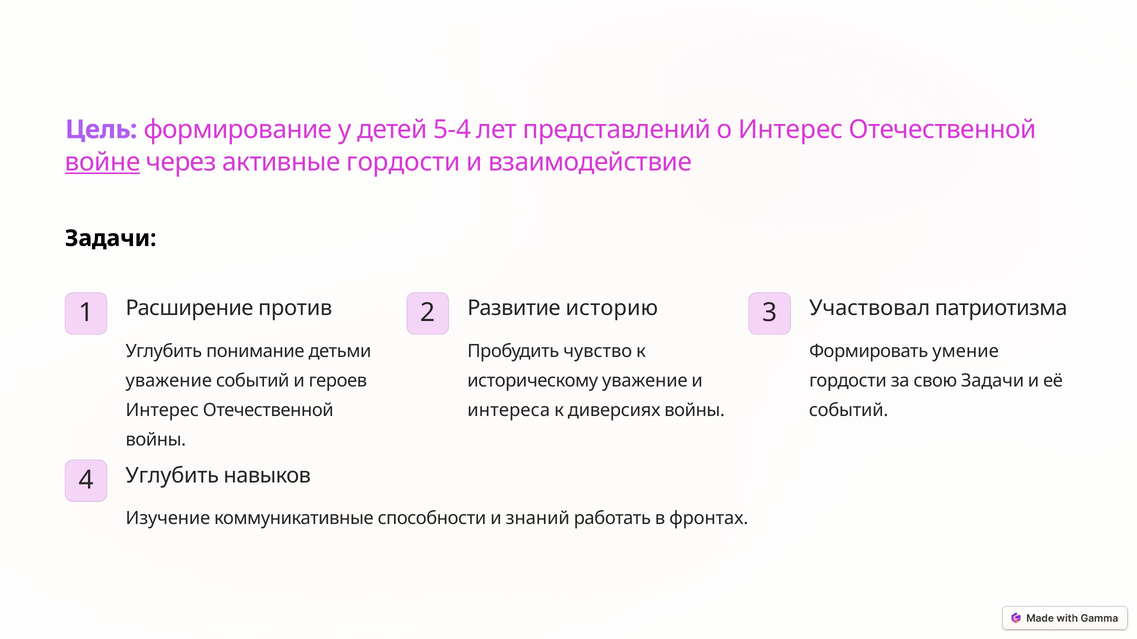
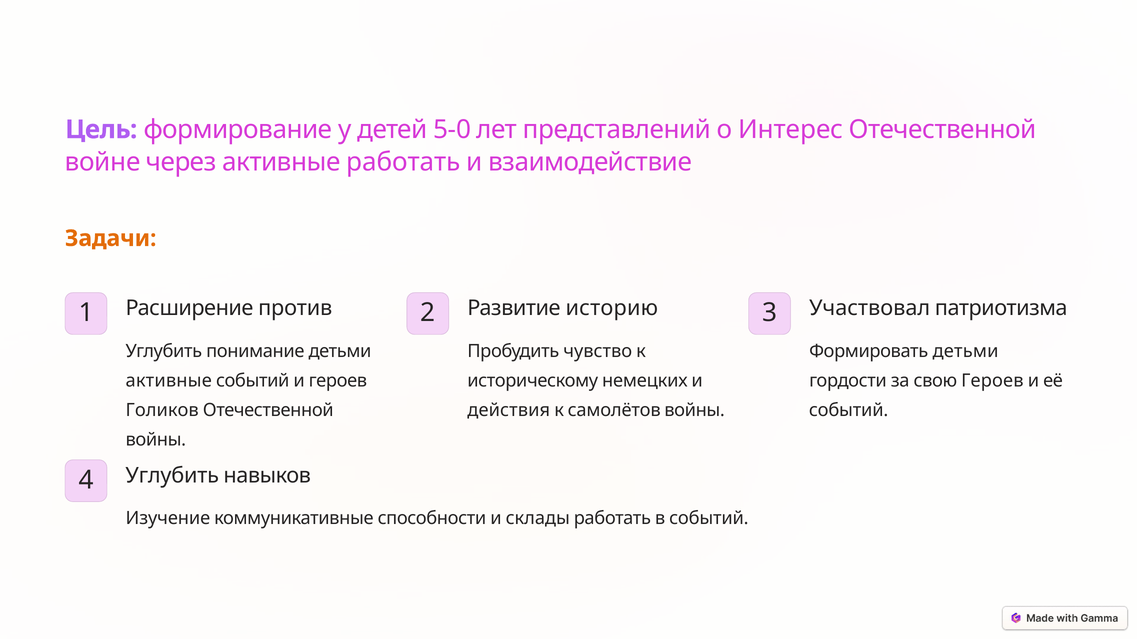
5-4: 5-4 -> 5-0 (452, 130)
войне underline: present -> none (103, 162)
активные гордости: гордости -> работать (403, 162)
Задачи colour: black -> orange (111, 239)
Формировать умение: умение -> детьми (966, 351)
уважение: уважение -> активные (169, 381)
историческому уважение: уважение -> немецких (645, 381)
свою Задачи: Задачи -> Героев (992, 381)
Интерес: Интерес -> Голиков (162, 410)
интереса: интереса -> действия (509, 410)
диверсиях: диверсиях -> самолётов (614, 410)
знаний: знаний -> склады (538, 519)
в фронтах: фронтах -> событий (709, 519)
